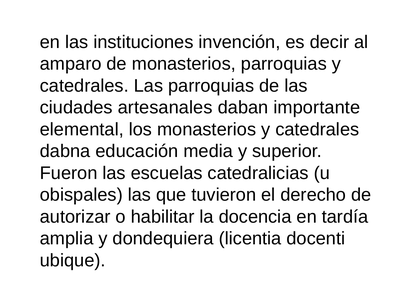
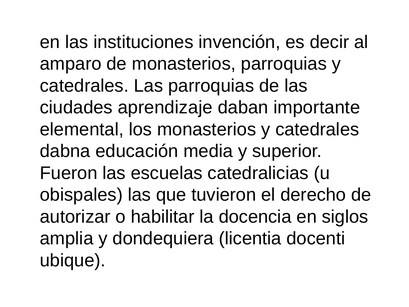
artesanales: artesanales -> aprendizaje (165, 107)
tardía: tardía -> siglos (345, 217)
